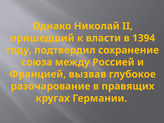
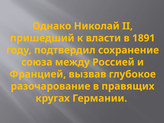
1394: 1394 -> 1891 (144, 38)
